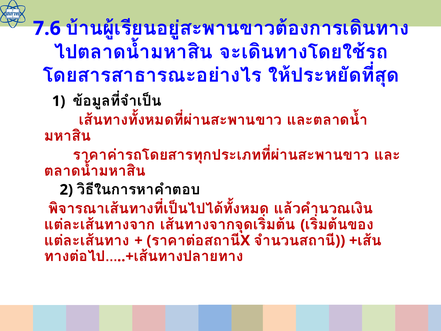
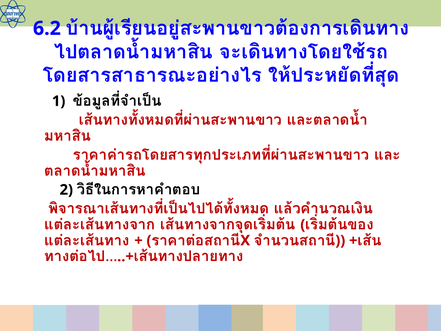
7.6: 7.6 -> 6.2 (47, 28)
